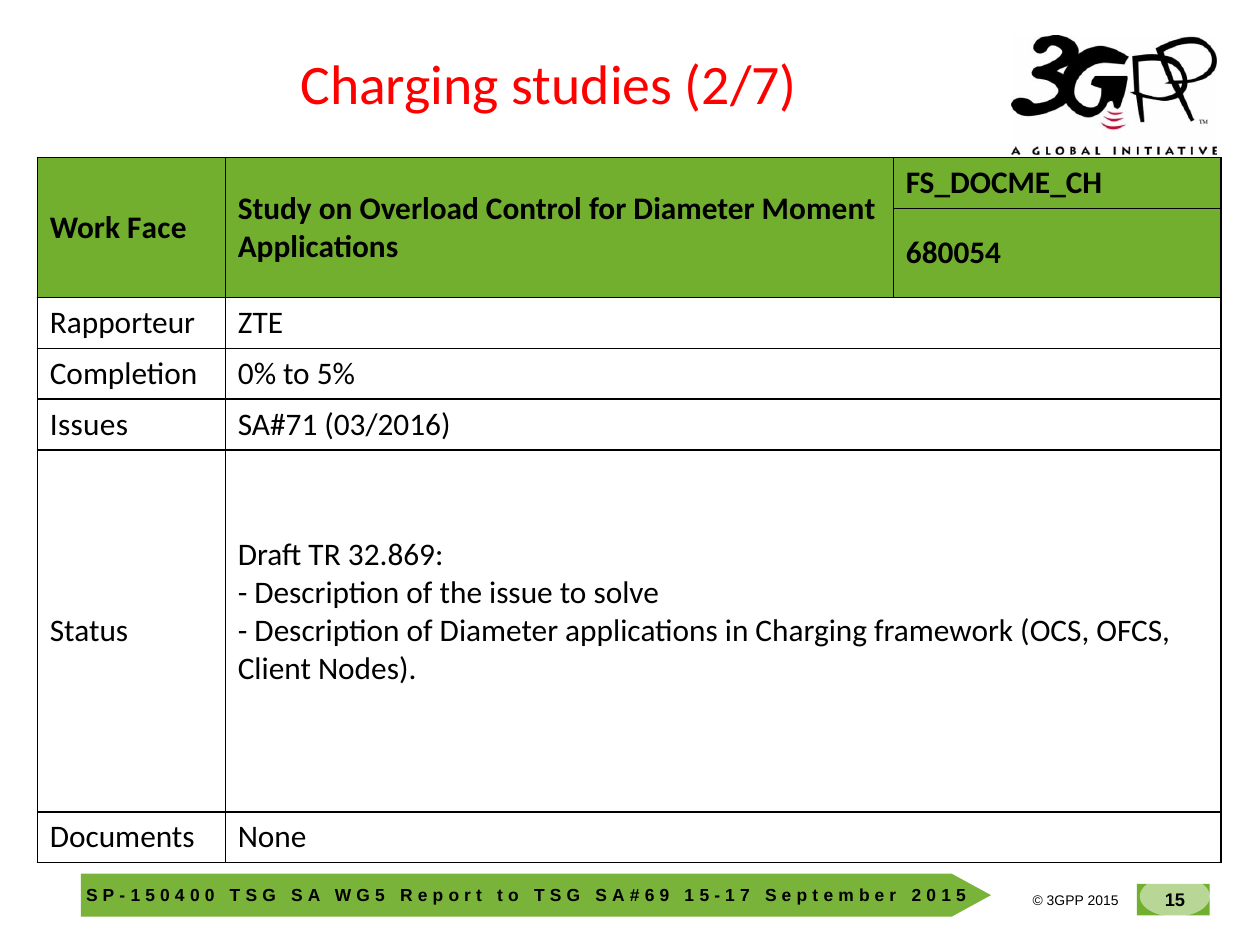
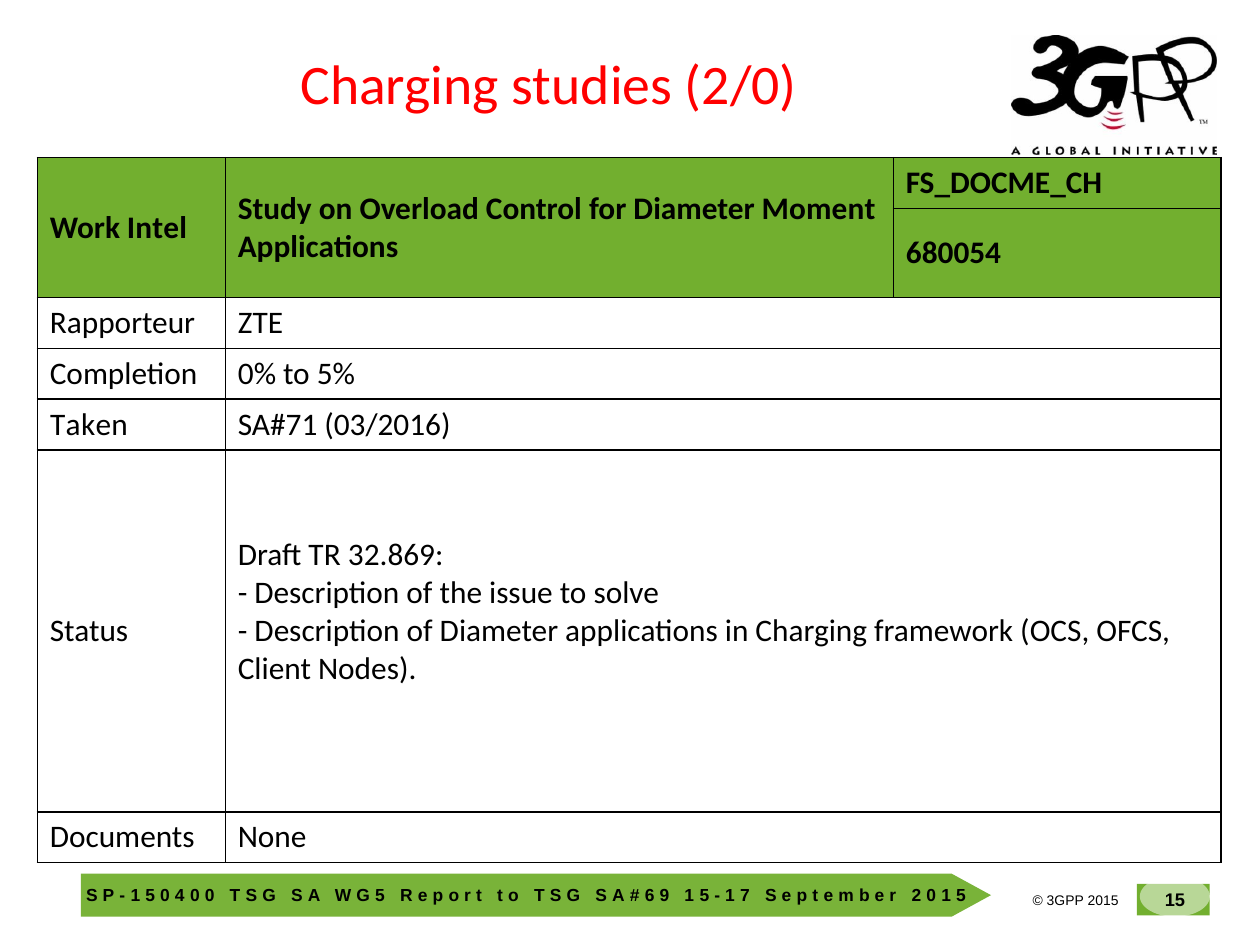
2/7: 2/7 -> 2/0 (741, 87)
Face: Face -> Intel (157, 228)
Issues: Issues -> Taken (89, 425)
